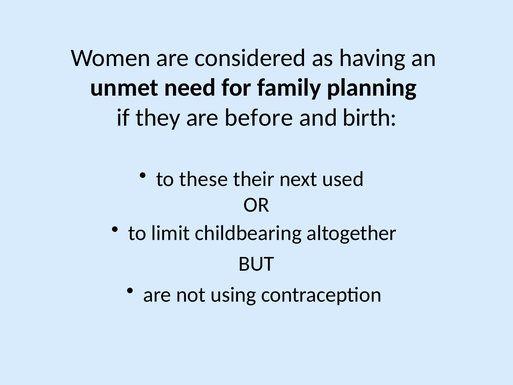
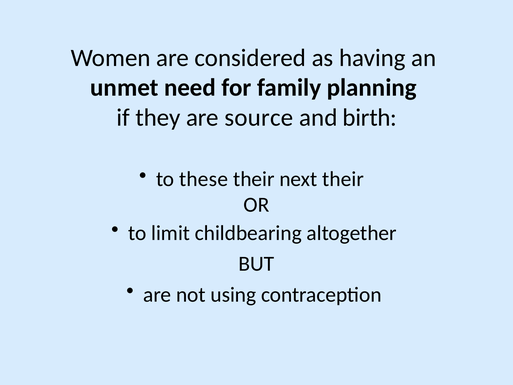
before: before -> source (259, 118)
next used: used -> their (343, 179)
